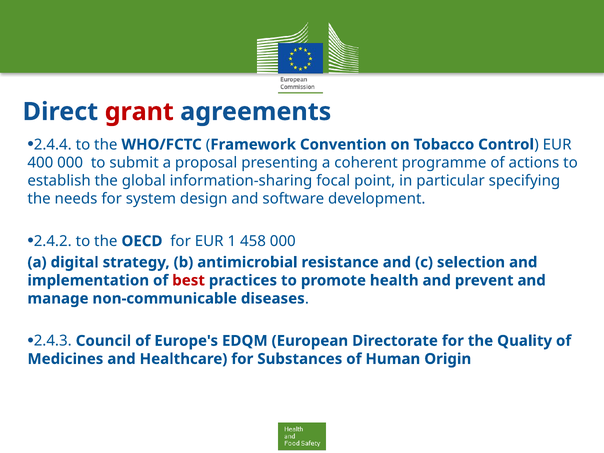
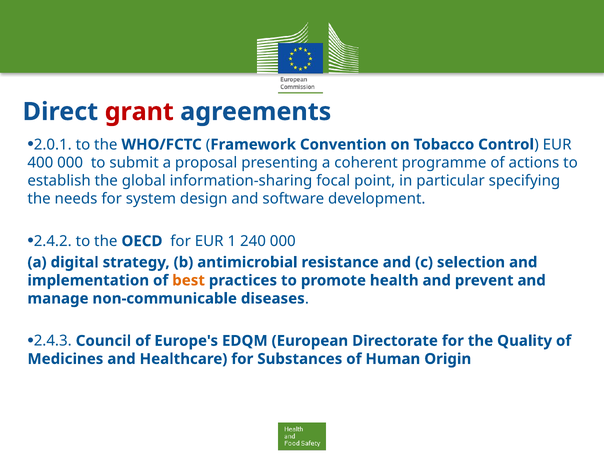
2.4.4: 2.4.4 -> 2.0.1 (53, 145)
458: 458 -> 240 (253, 241)
best colour: red -> orange (189, 280)
